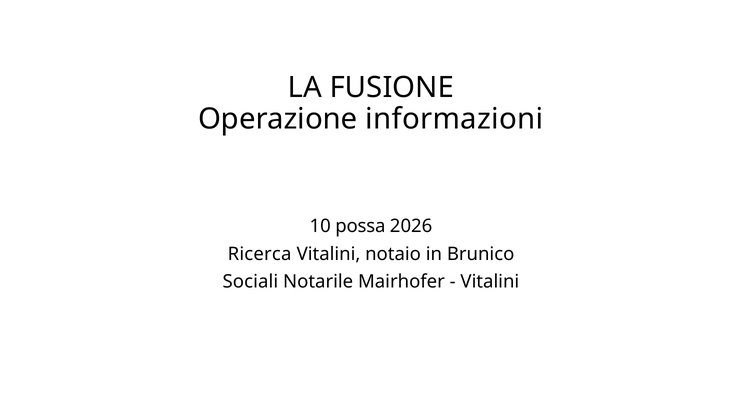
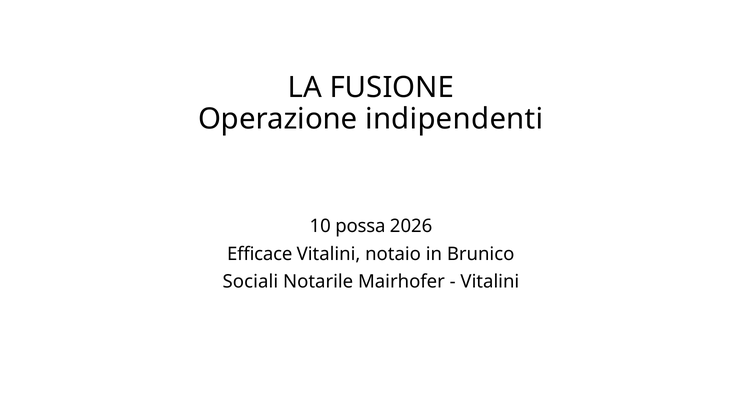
informazioni: informazioni -> indipendenti (454, 119)
Ricerca: Ricerca -> Efficace (260, 254)
